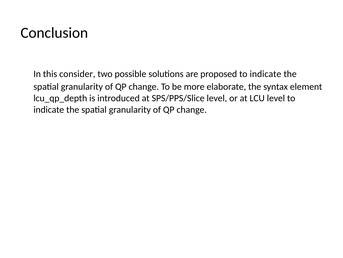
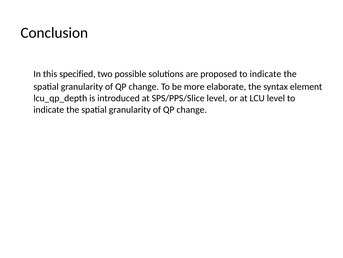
consider: consider -> specified (77, 74)
